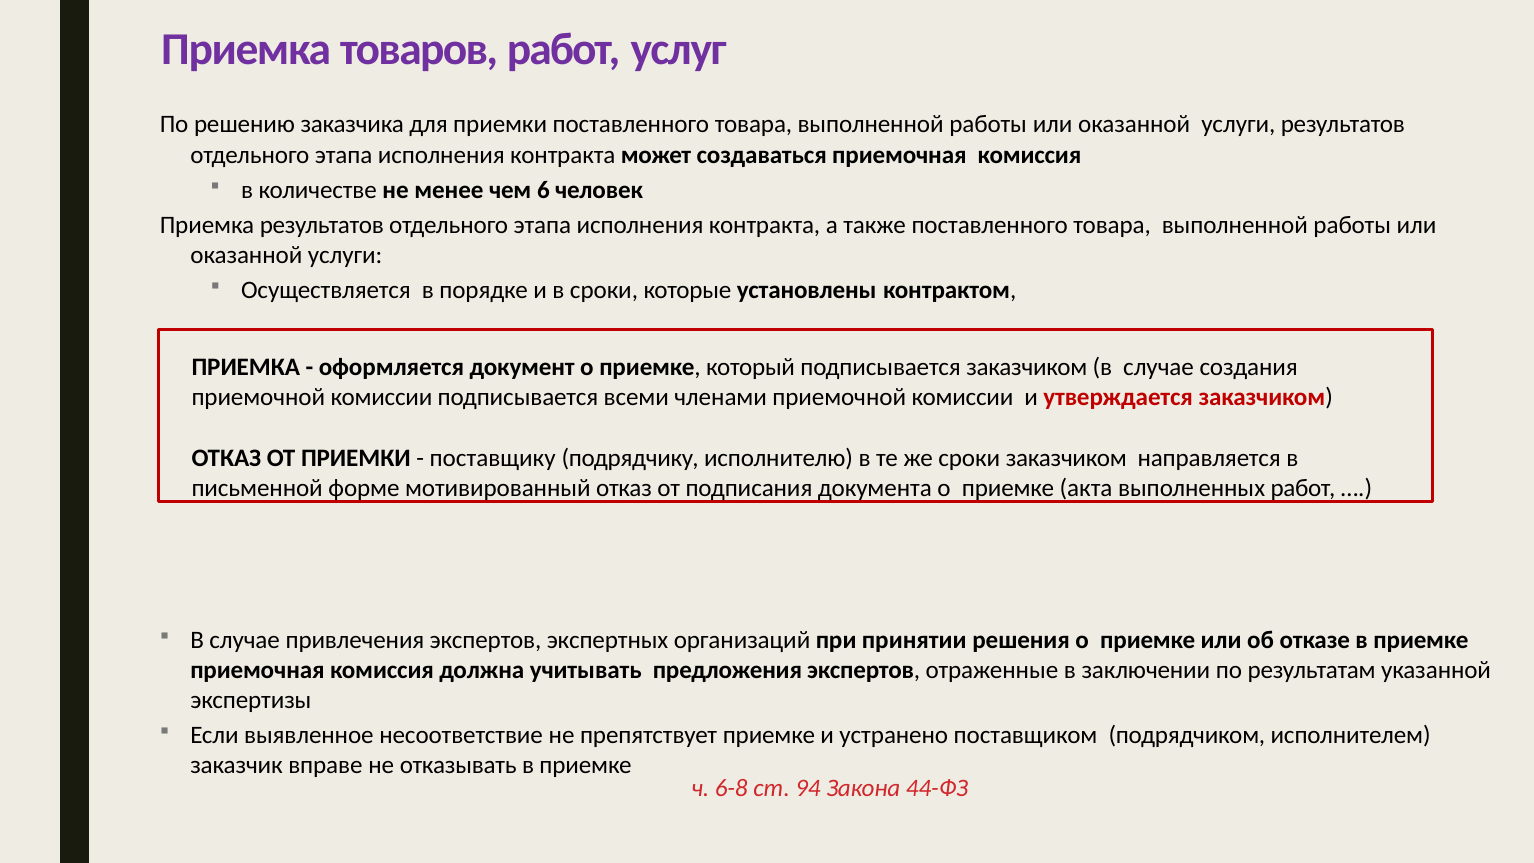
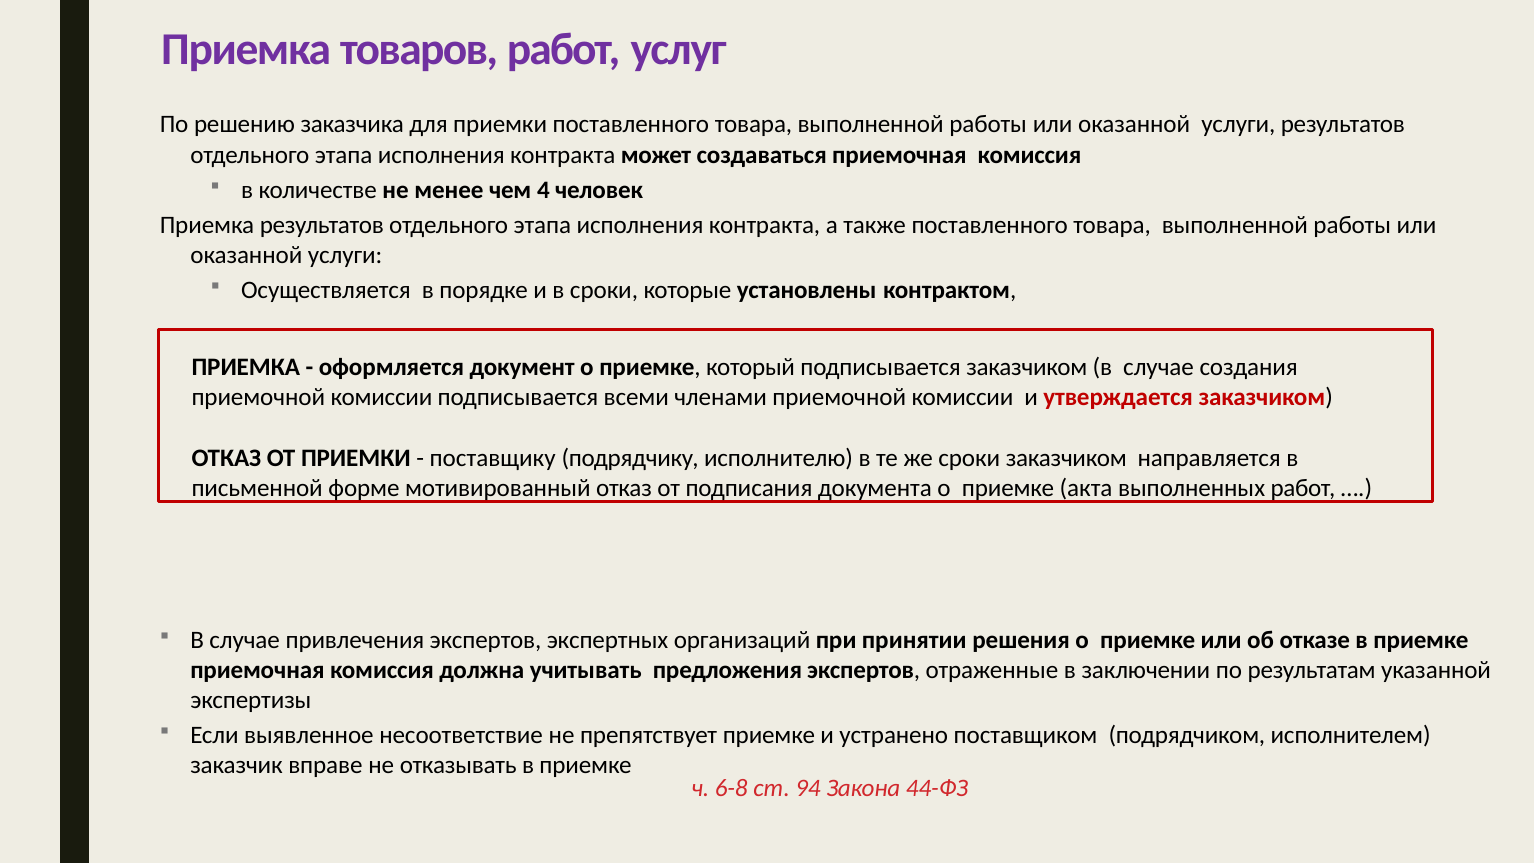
6: 6 -> 4 (543, 190)
